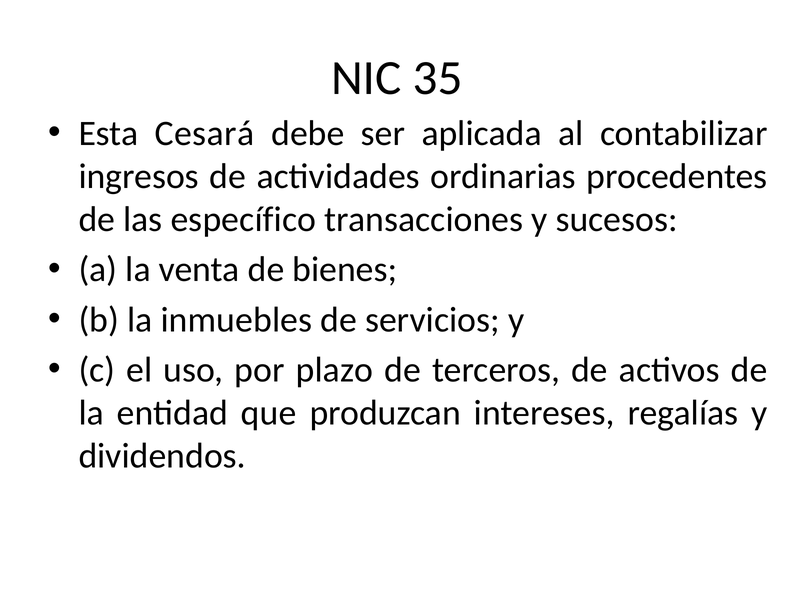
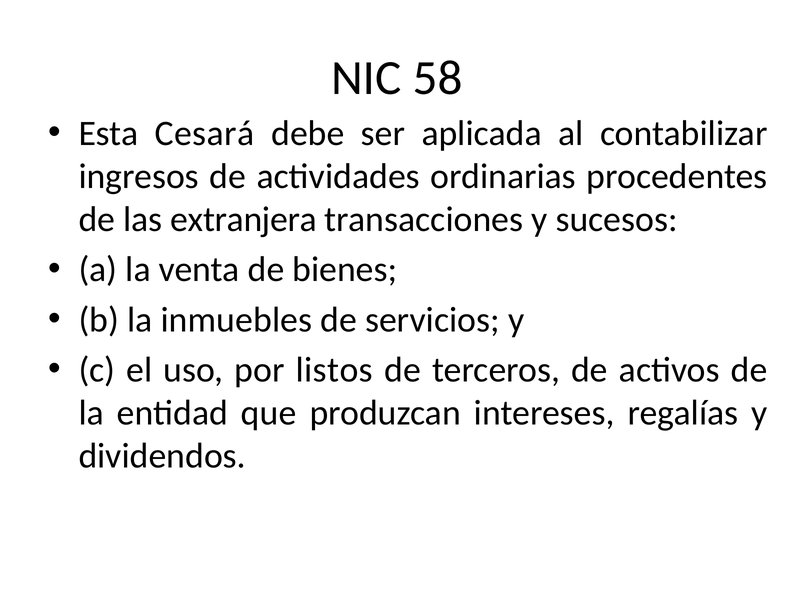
35: 35 -> 58 (438, 78)
específico: específico -> extranjera (244, 219)
plazo: plazo -> listos (334, 370)
